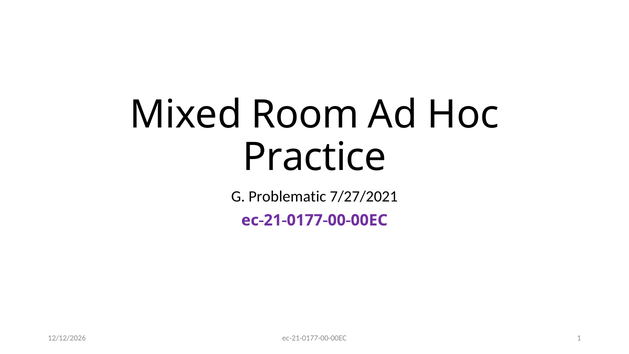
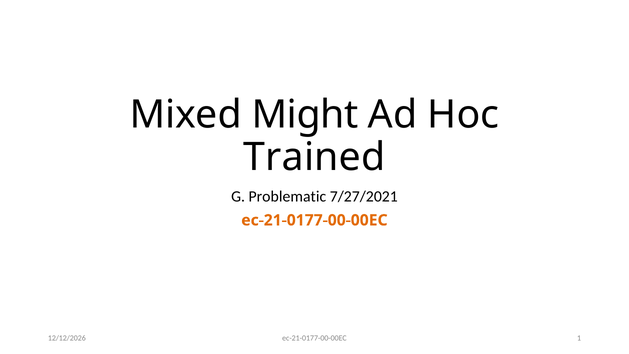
Room: Room -> Might (305, 115)
Practice: Practice -> Trained (314, 157)
ec-21-0177-00-00EC colour: purple -> orange (314, 220)
